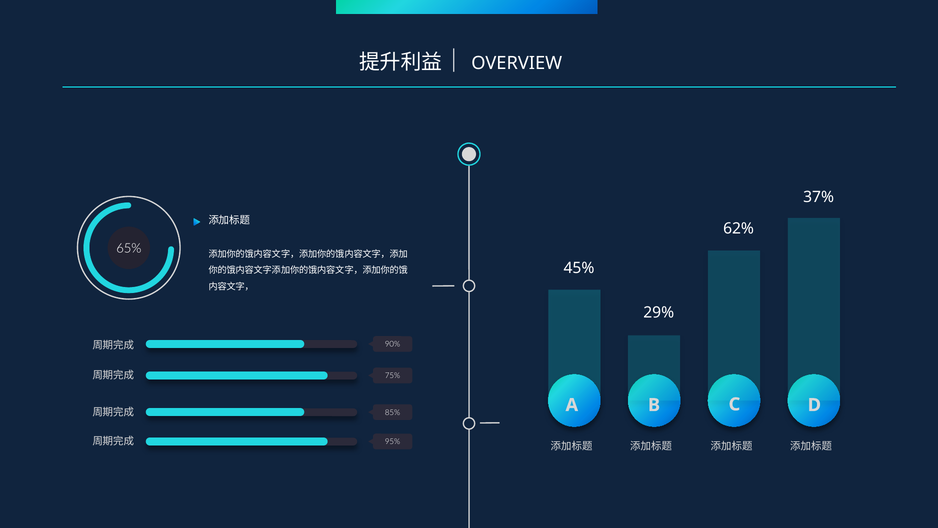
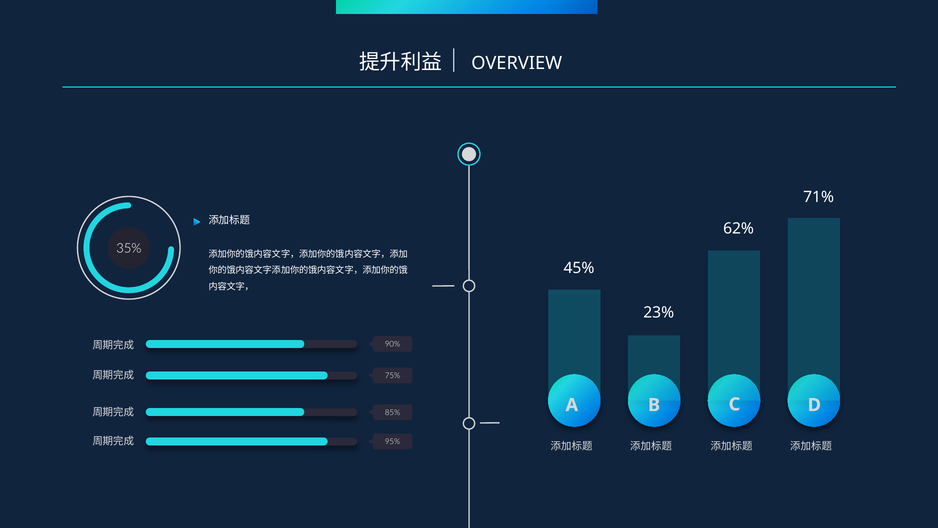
37%: 37% -> 71% (819, 197)
65%: 65% -> 35% (129, 248)
29%: 29% -> 23% (659, 312)
